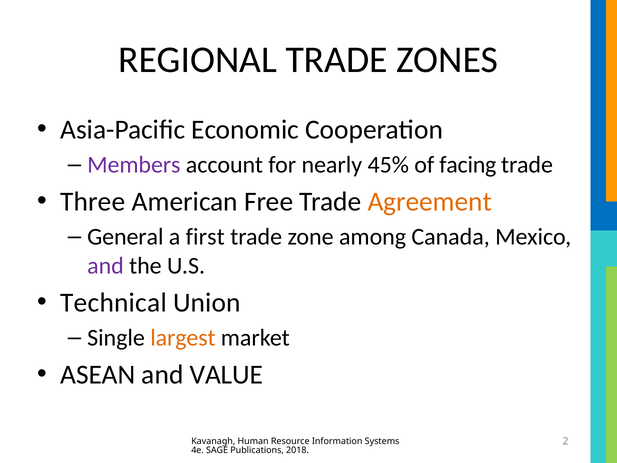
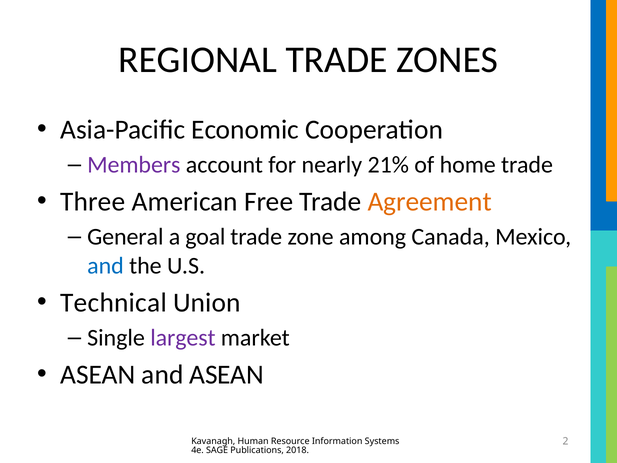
45%: 45% -> 21% (388, 165)
facing: facing -> home (468, 165)
first: first -> goal (205, 237)
and colour: purple -> blue (105, 266)
largest colour: orange -> purple (183, 338)
and VALUE: VALUE -> ASEAN (227, 374)
